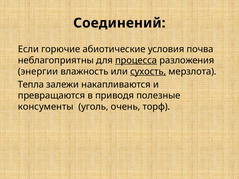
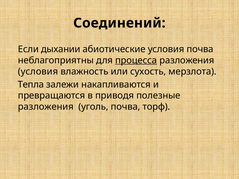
горючие: горючие -> дыхании (61, 49)
энергии: энергии -> условия (38, 72)
сухость underline: present -> none (148, 72)
консументы: консументы -> разложения (46, 107)
уголь очень: очень -> почва (126, 107)
